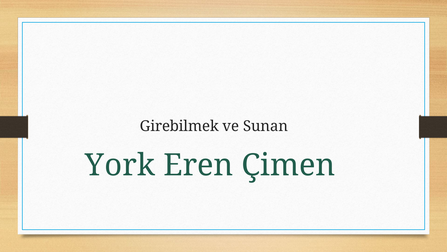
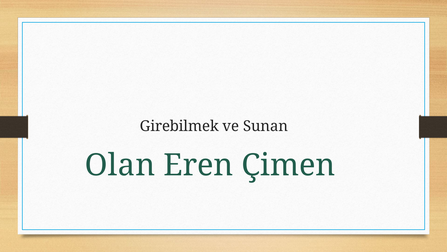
York: York -> Olan (120, 165)
